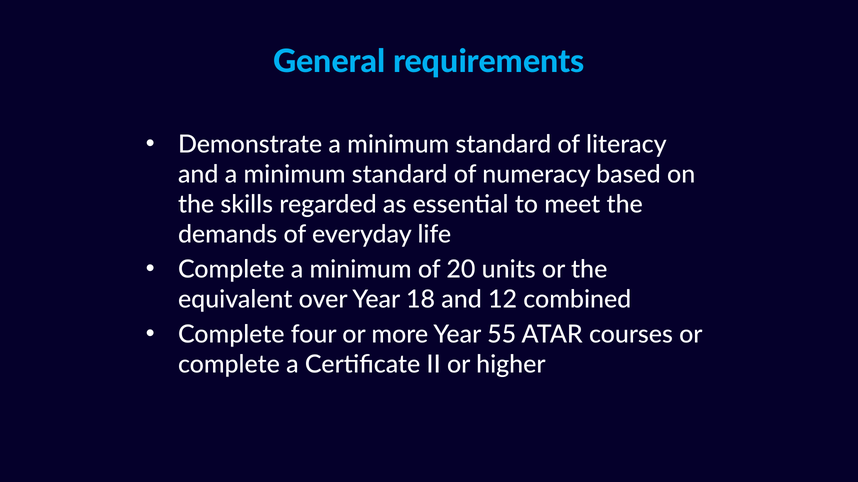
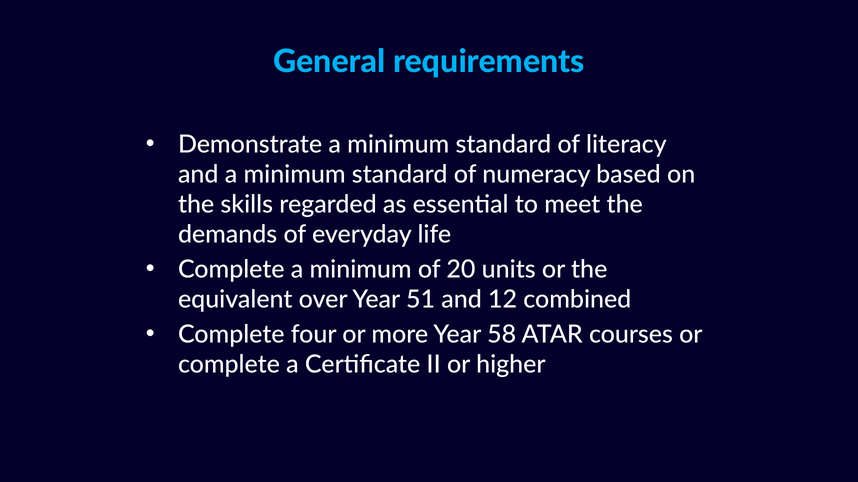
18: 18 -> 51 (421, 300)
55: 55 -> 58 (502, 335)
